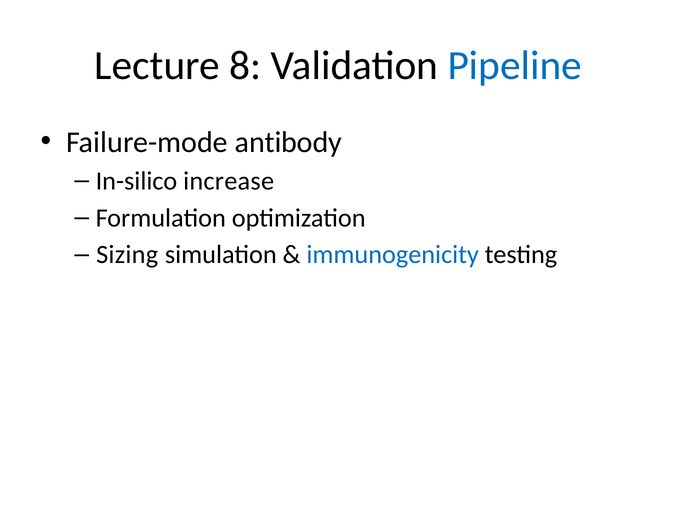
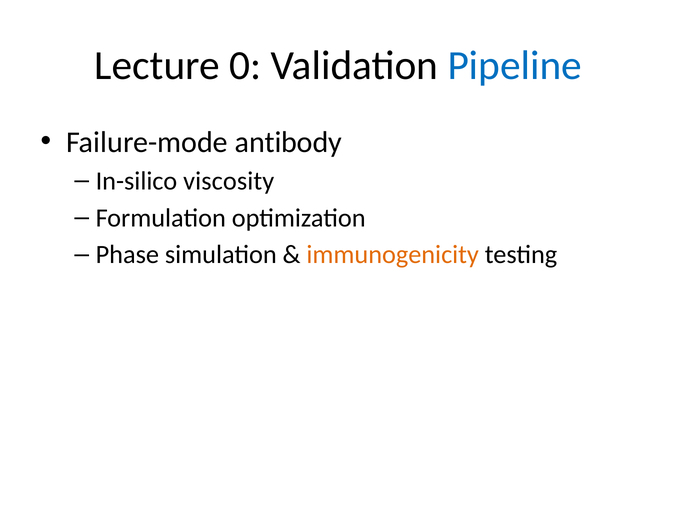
8: 8 -> 0 (245, 66)
increase: increase -> viscosity (229, 181)
Sizing: Sizing -> Phase (127, 255)
immunogenicity colour: blue -> orange (393, 255)
